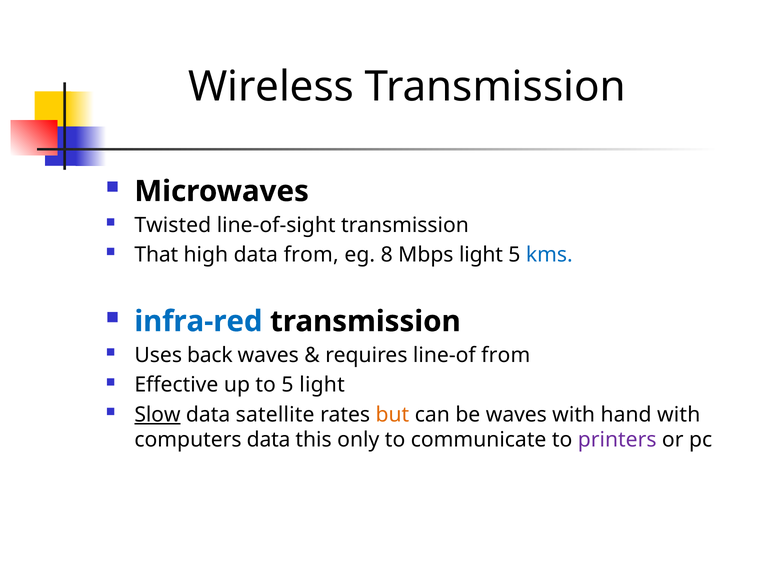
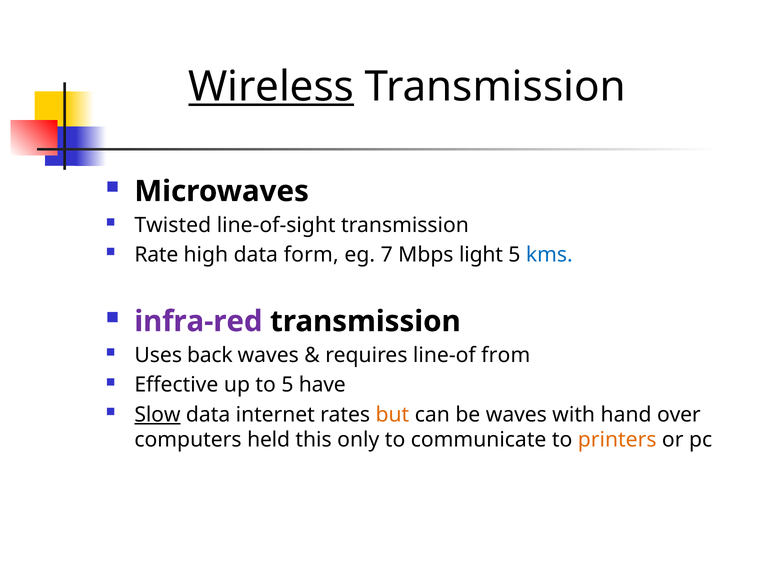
Wireless underline: none -> present (271, 87)
That: That -> Rate (156, 255)
data from: from -> form (311, 255)
8: 8 -> 7 (387, 255)
infra-red colour: blue -> purple (198, 321)
5 light: light -> have (322, 385)
satellite: satellite -> internet (275, 415)
hand with: with -> over (679, 415)
computers data: data -> held (269, 440)
printers colour: purple -> orange (617, 440)
